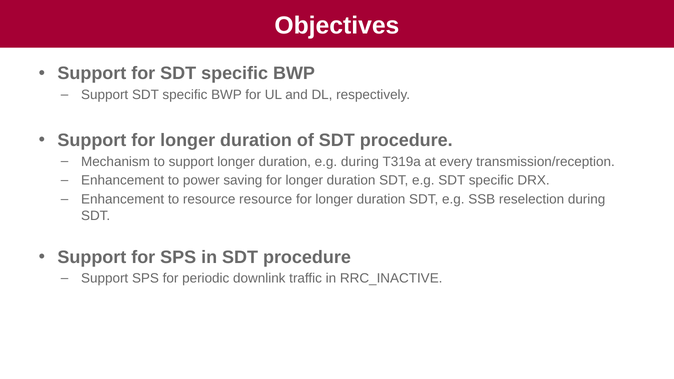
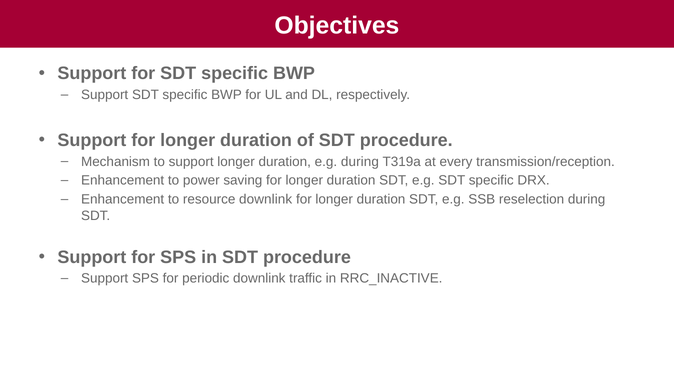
resource resource: resource -> downlink (266, 199)
